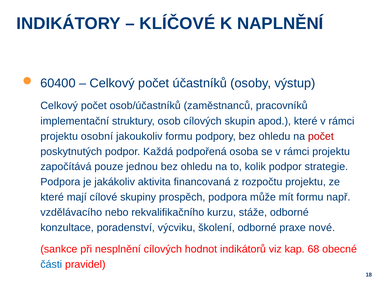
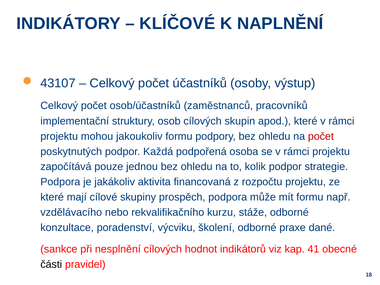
60400: 60400 -> 43107 (58, 83)
osobní: osobní -> mohou (97, 136)
nové: nové -> dané (322, 228)
68: 68 -> 41 (313, 249)
části colour: blue -> black (51, 264)
